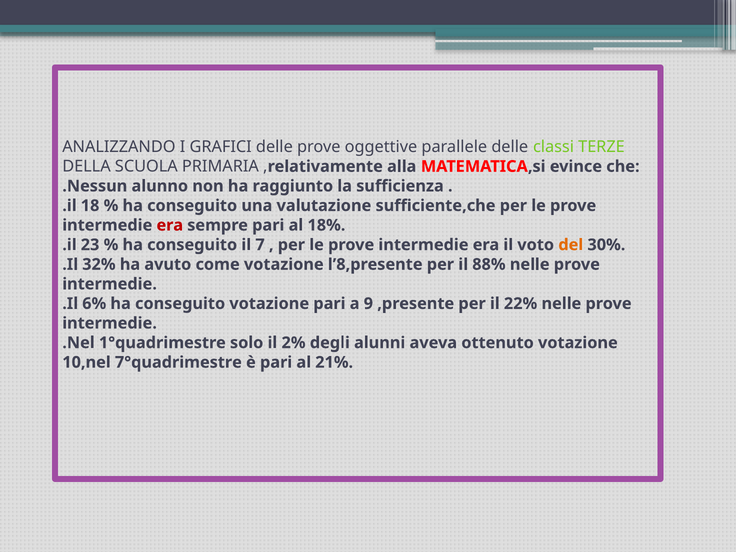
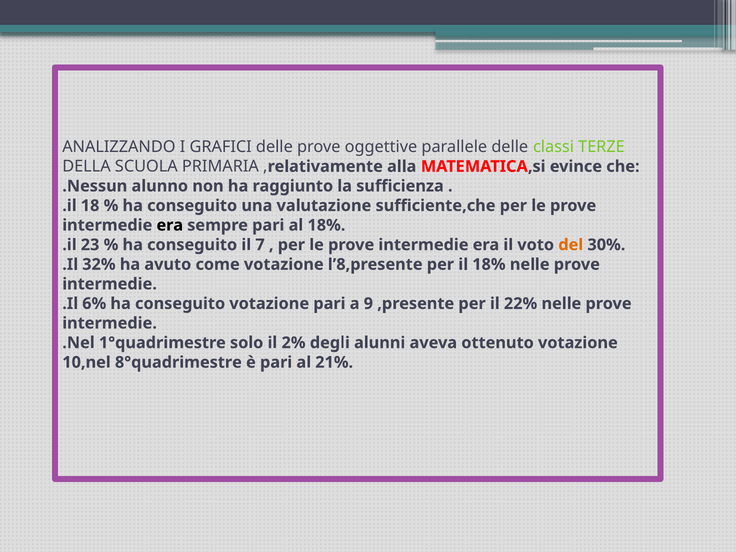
era colour: red -> black (170, 225)
il 88%: 88% -> 18% (489, 264)
7°quadrimestre: 7°quadrimestre -> 8°quadrimestre (178, 362)
